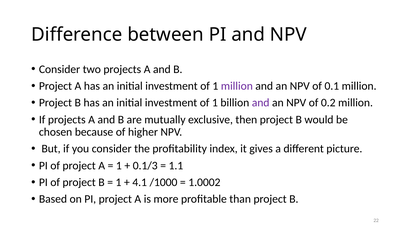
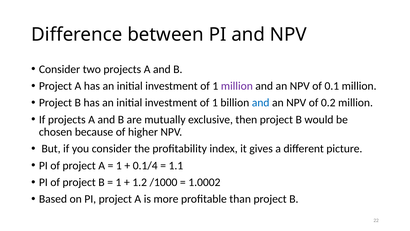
and colour: purple -> blue (261, 103)
0.1/3: 0.1/3 -> 0.1/4 (145, 165)
4.1: 4.1 -> 1.2 (140, 182)
